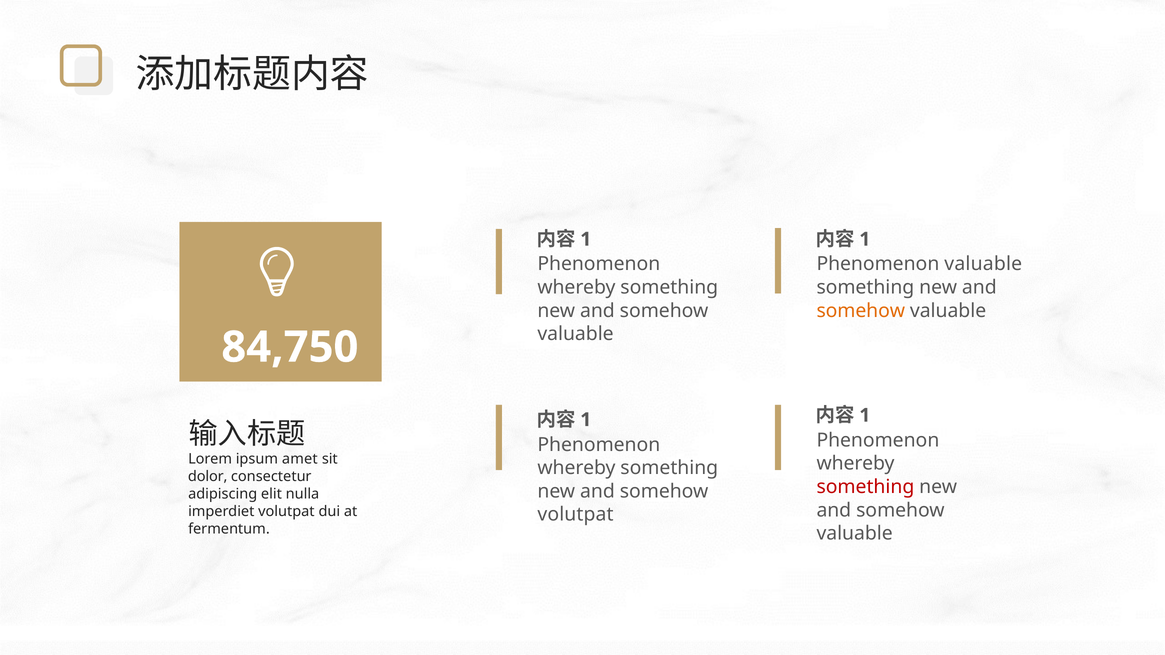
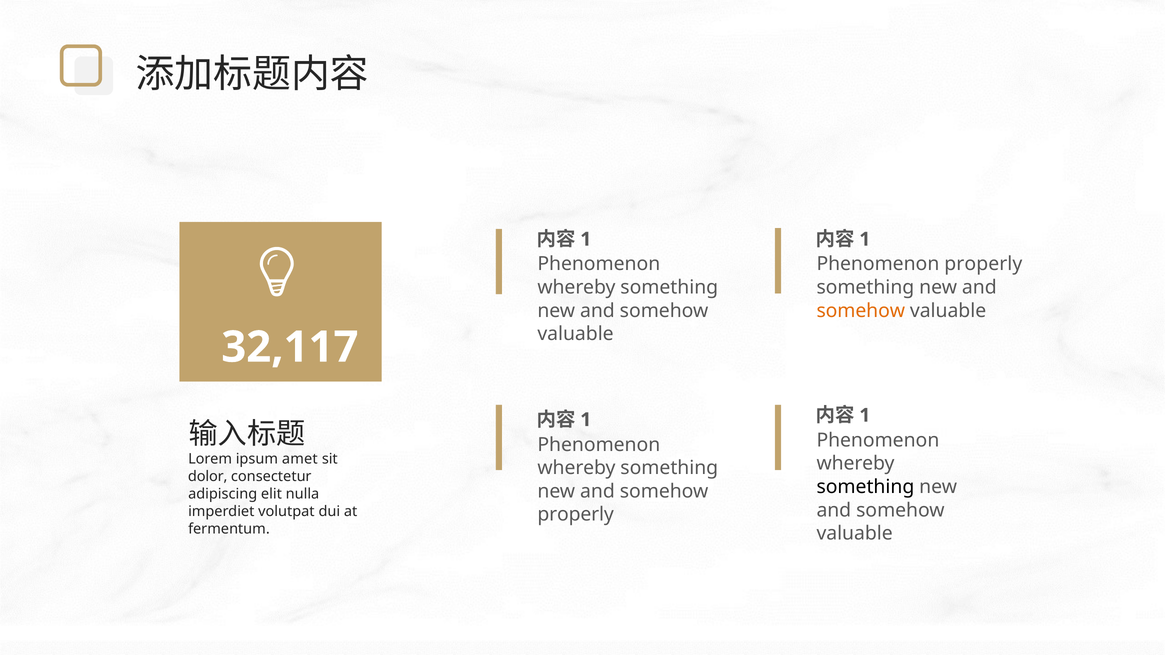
Phenomenon valuable: valuable -> properly (983, 264)
84,750: 84,750 -> 32,117 (290, 347)
something colour: red -> black (865, 487)
volutpat: volutpat -> properly (576, 515)
